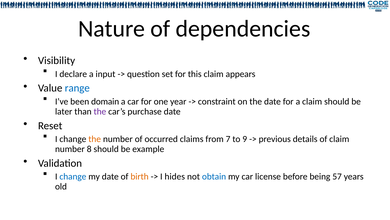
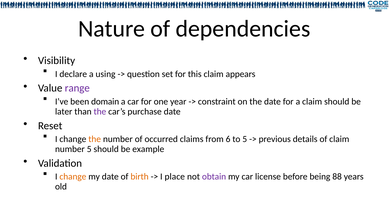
input: input -> using (106, 74)
range colour: blue -> purple (77, 88)
7: 7 -> 6 (228, 139)
to 9: 9 -> 5 (245, 139)
number 8: 8 -> 5 (89, 149)
change colour: blue -> orange (73, 176)
hides: hides -> place (175, 176)
obtain colour: blue -> purple (214, 176)
57: 57 -> 88 (337, 176)
